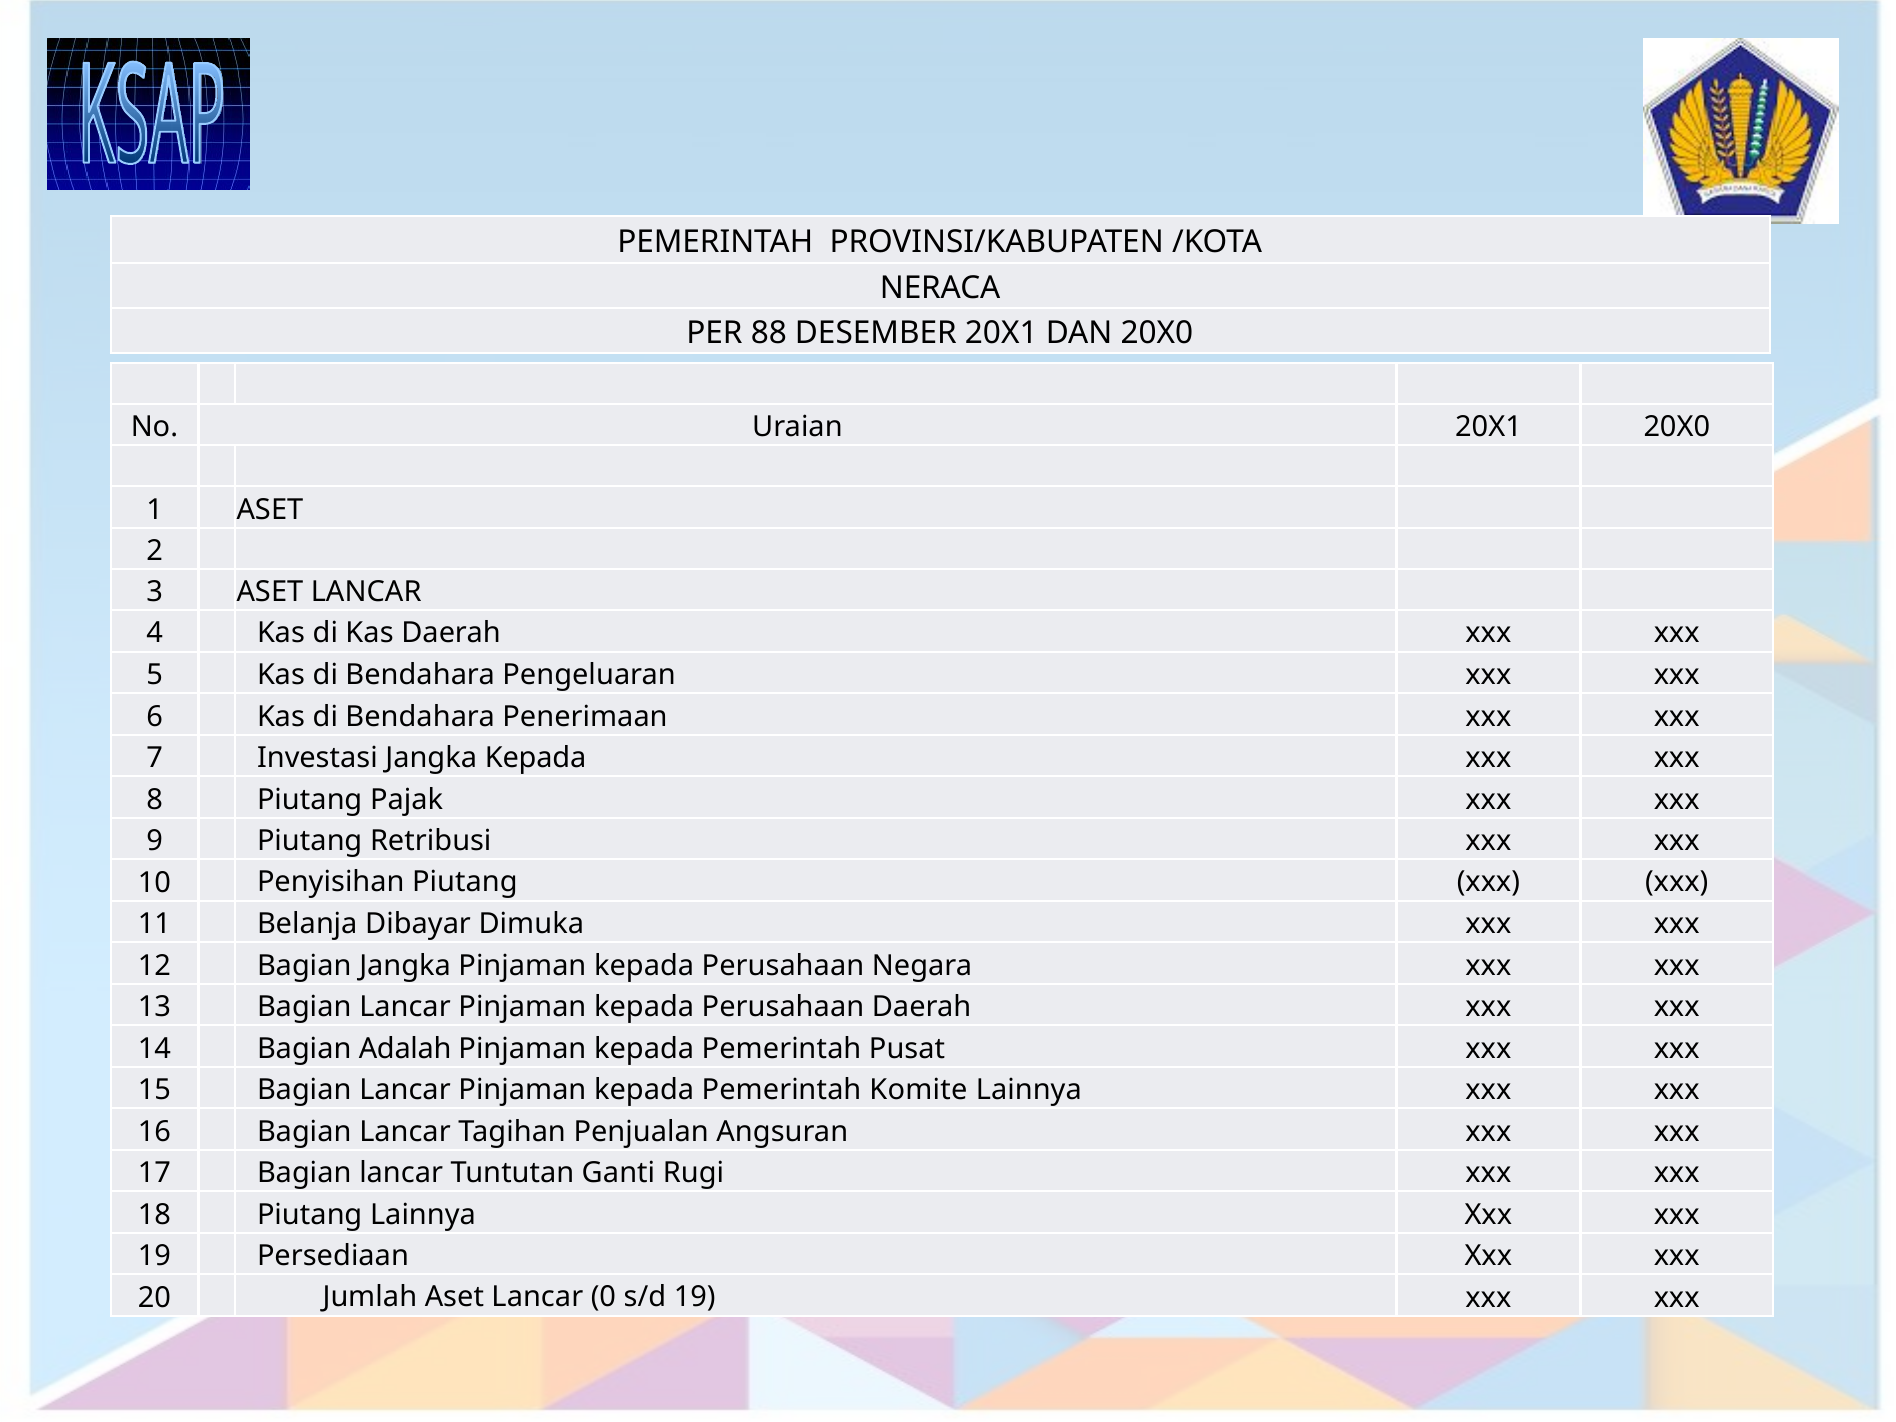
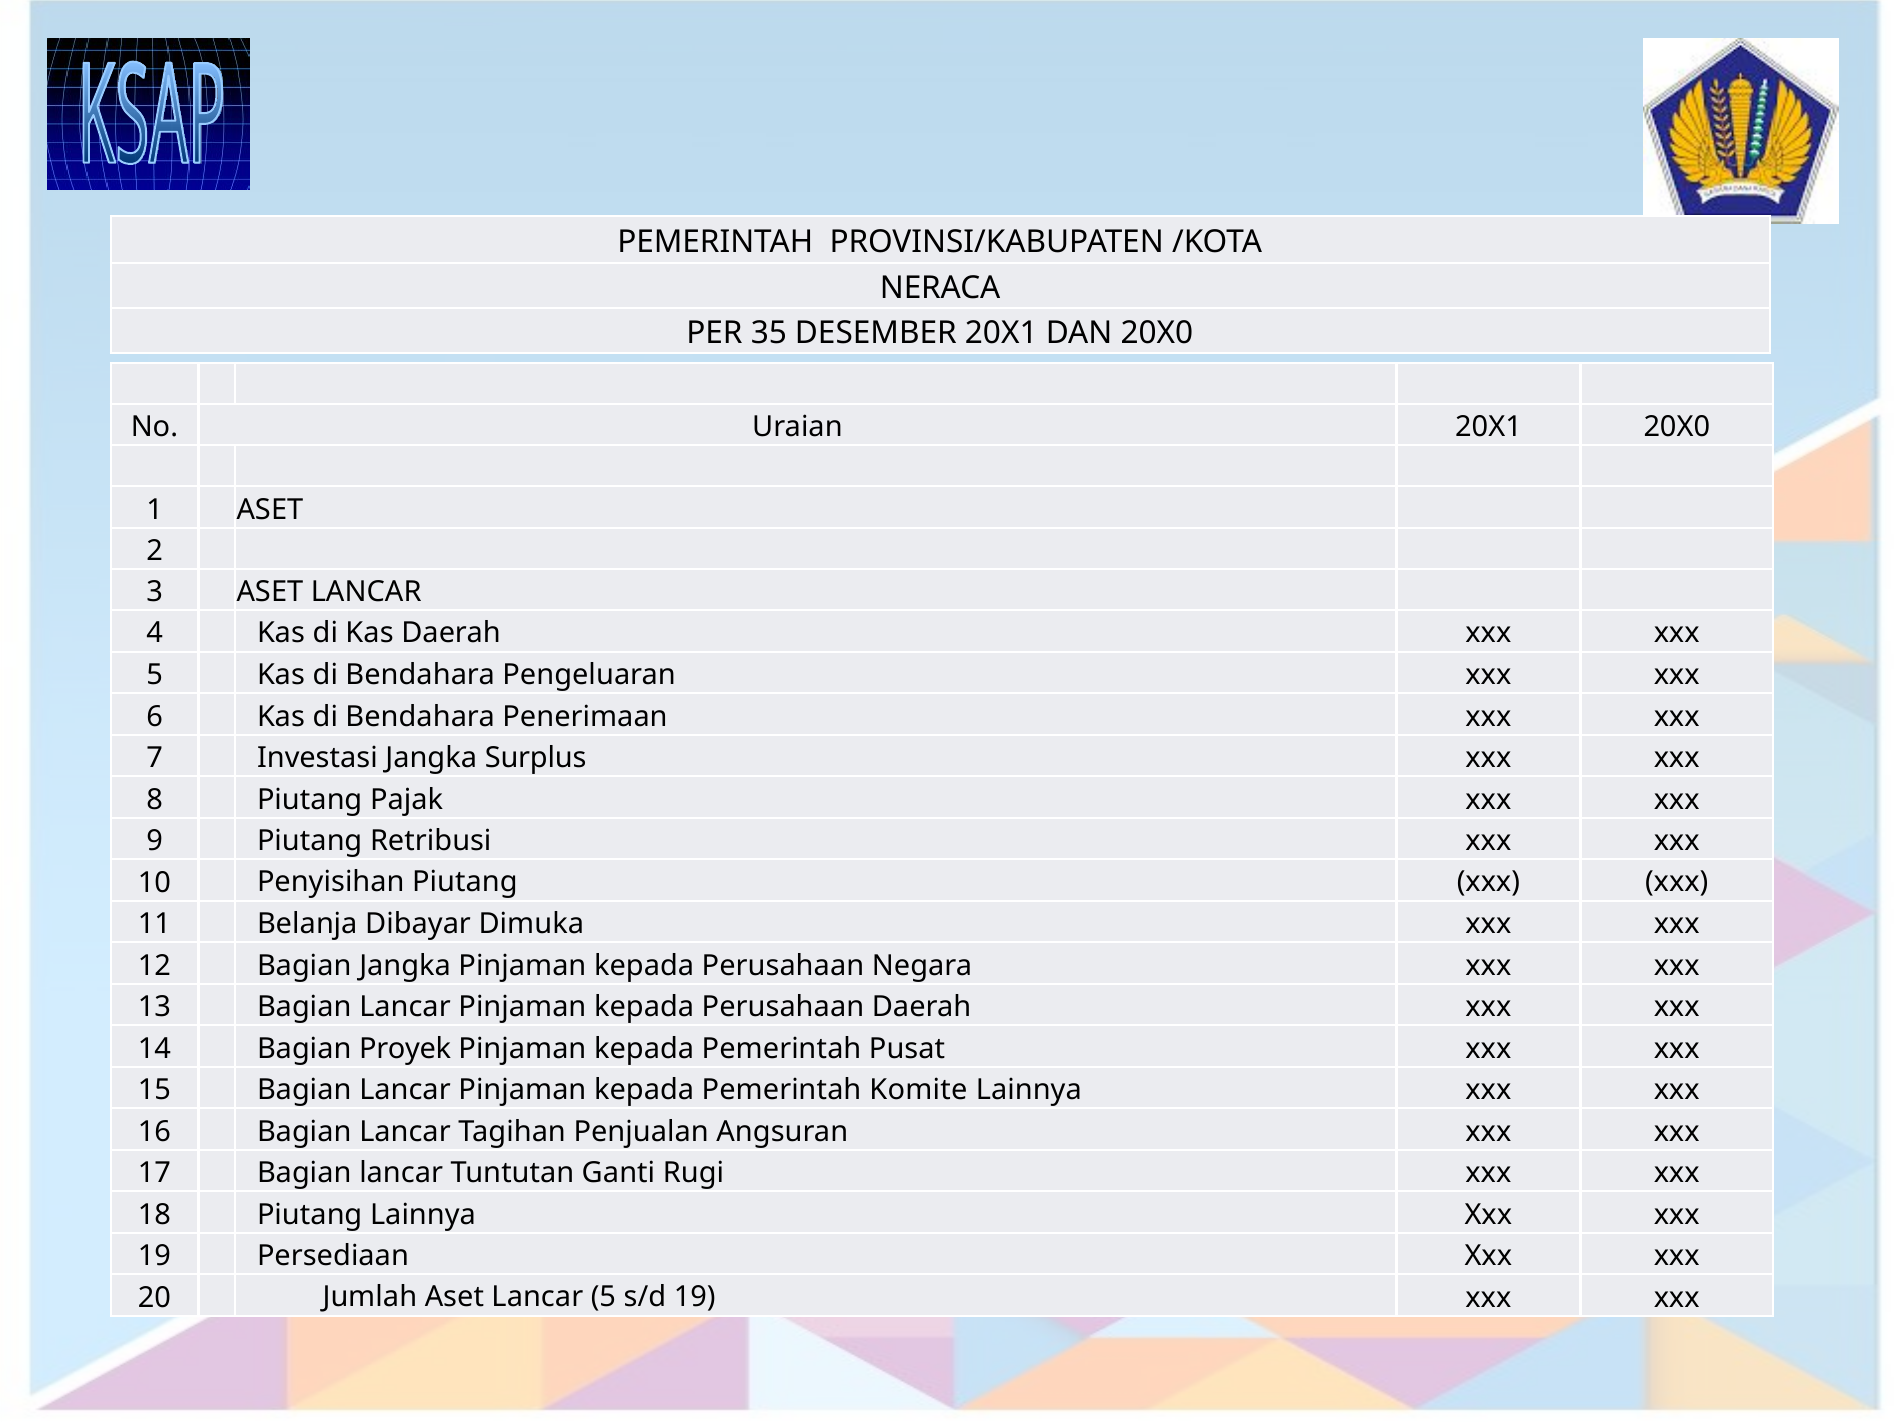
88: 88 -> 35 (769, 333)
Jangka Kepada: Kepada -> Surplus (536, 758)
Adalah: Adalah -> Proyek (405, 1048)
Lancar 0: 0 -> 5 (603, 1297)
